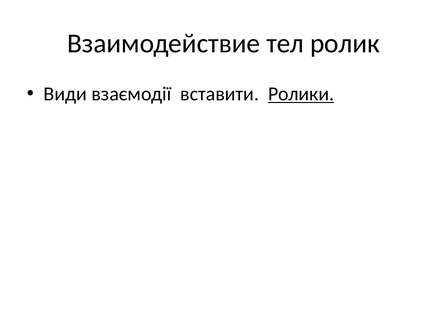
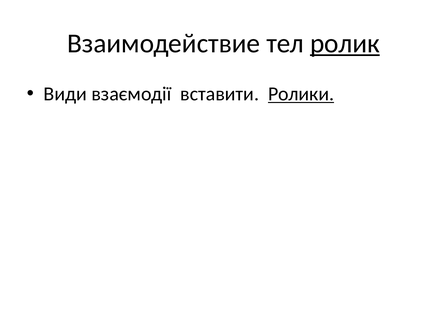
ролик underline: none -> present (345, 43)
